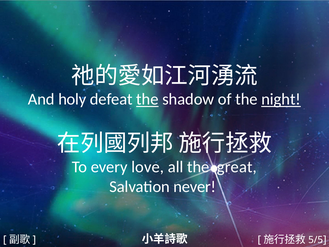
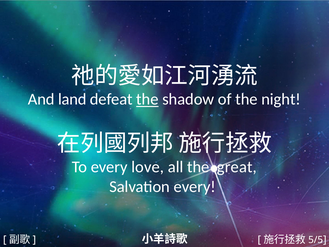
holy: holy -> land (72, 99)
night underline: present -> none (281, 99)
Salvation never: never -> every (195, 186)
